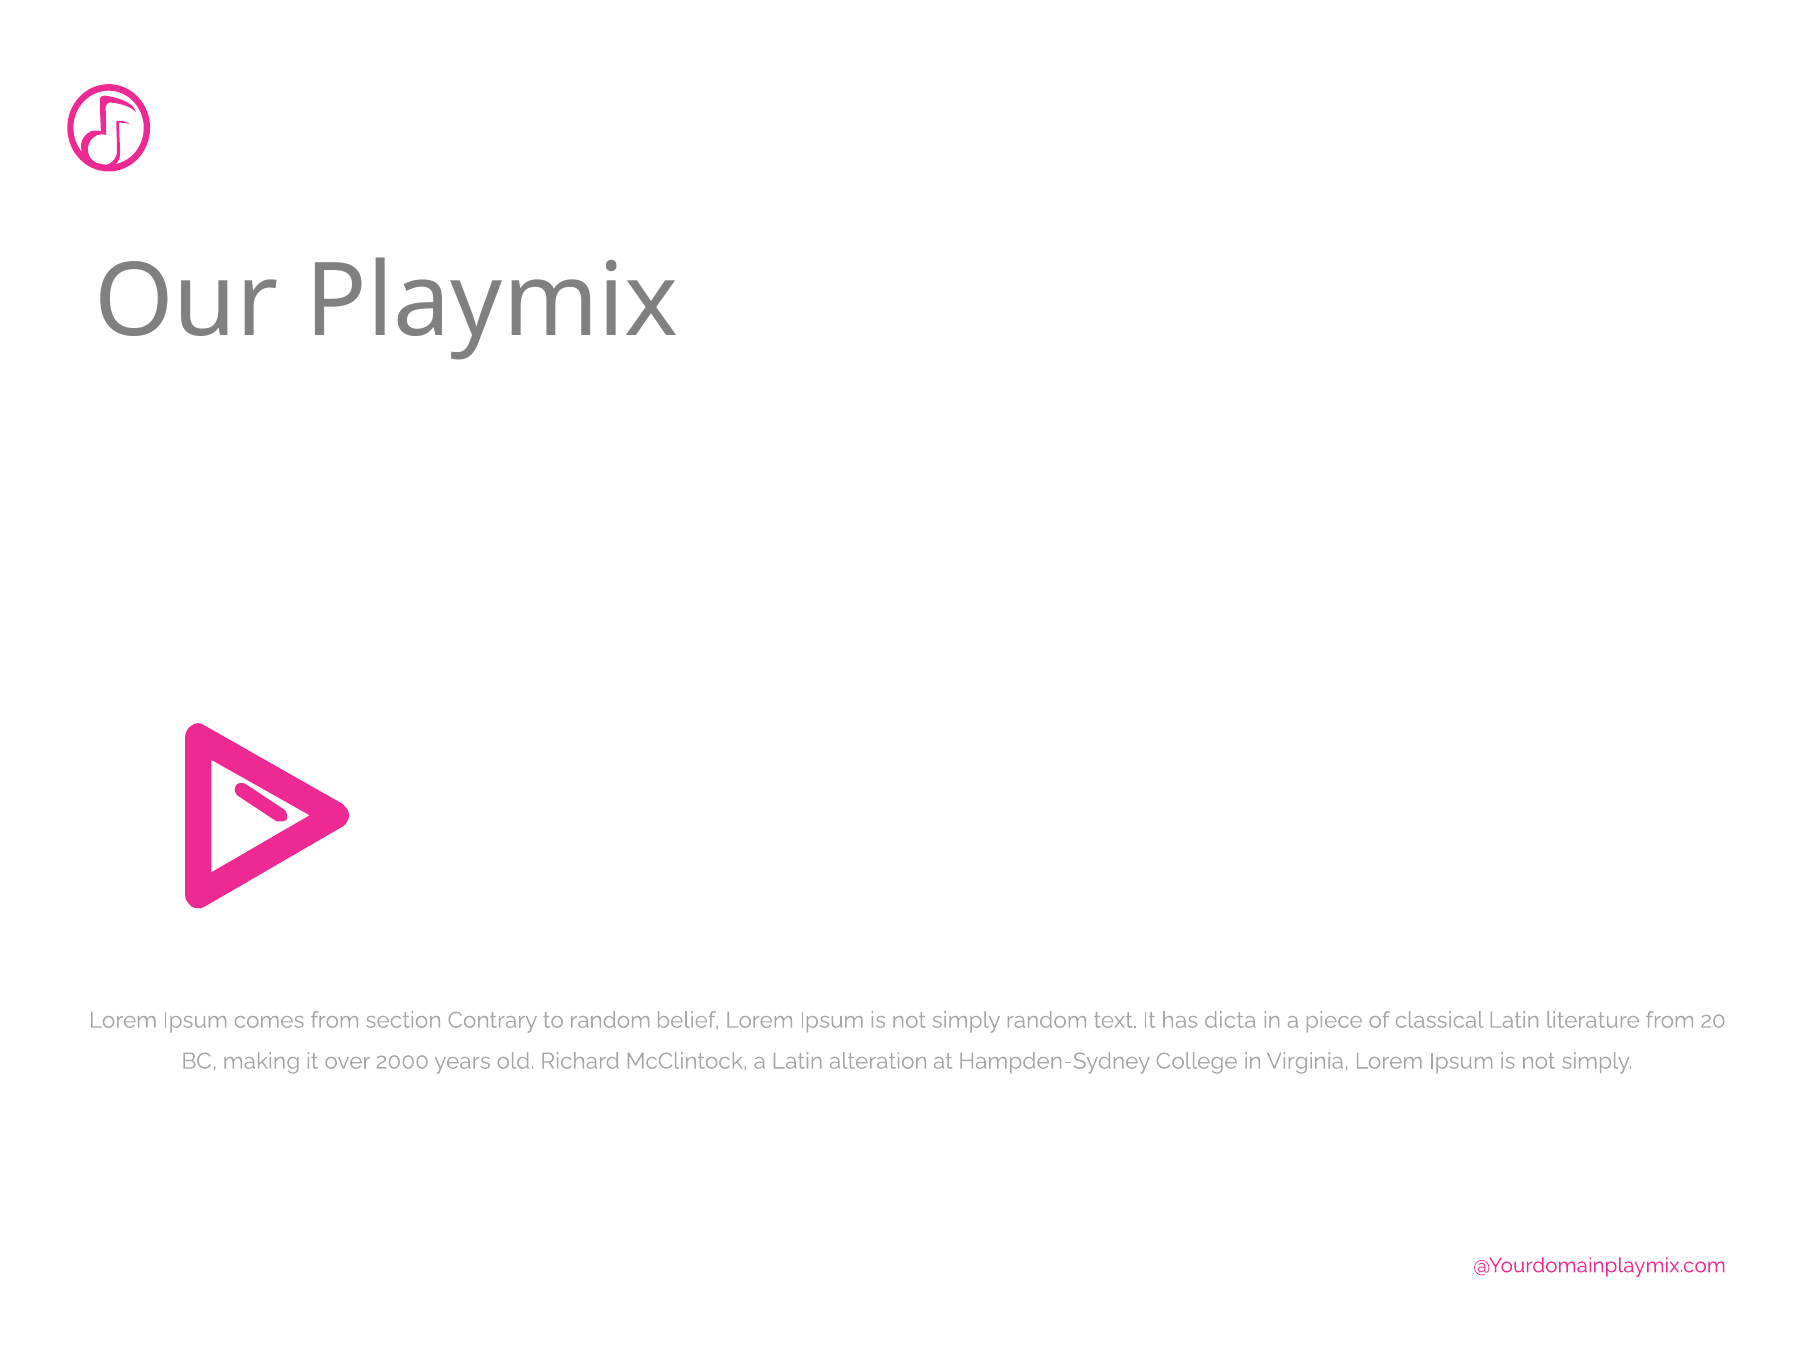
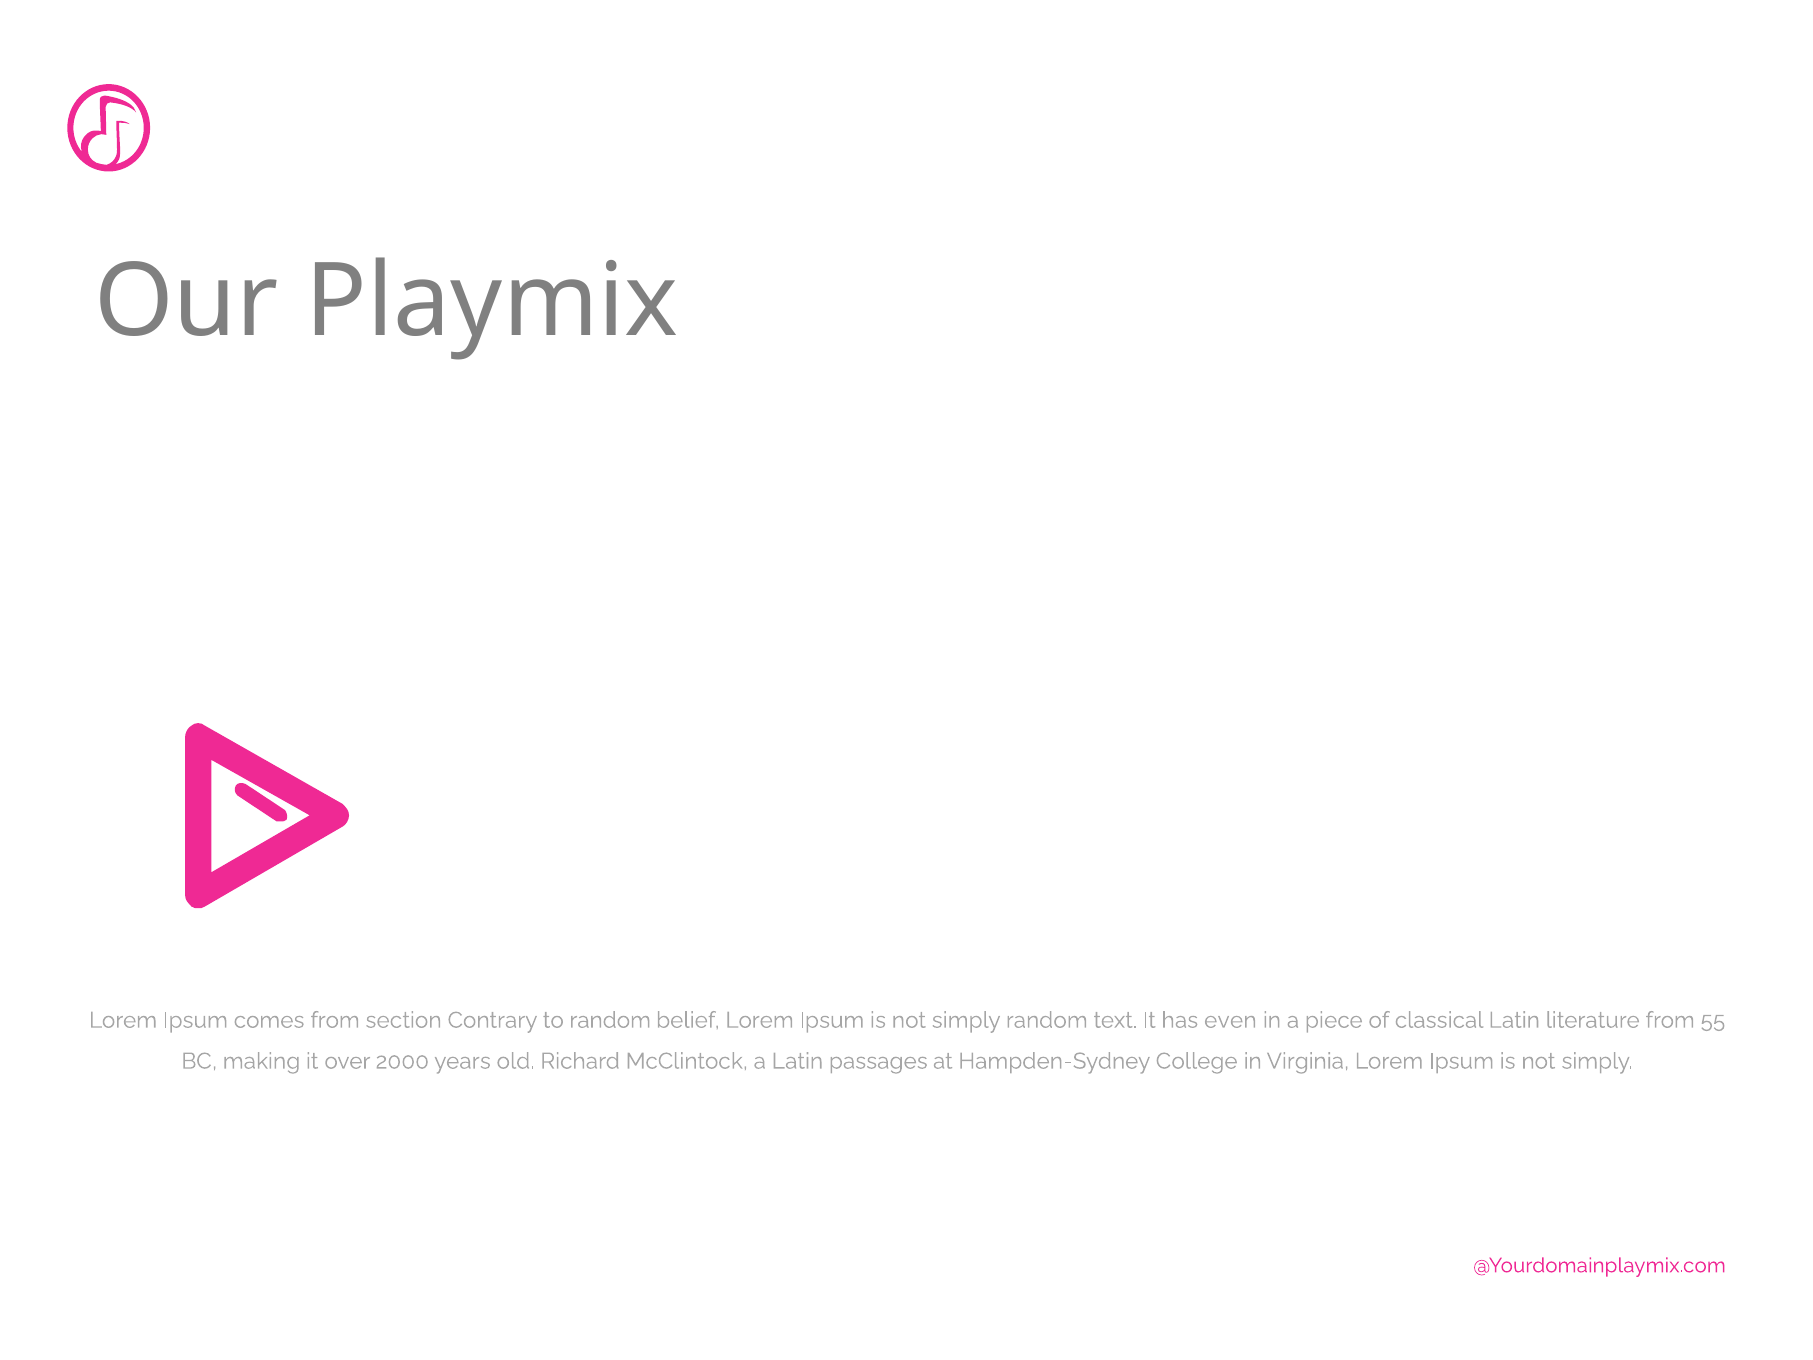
dicta: dicta -> even (1230, 1020)
20: 20 -> 55 (1713, 1020)
alteration: alteration -> passages (878, 1061)
